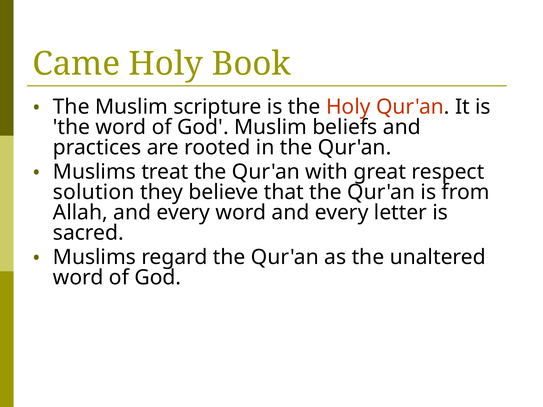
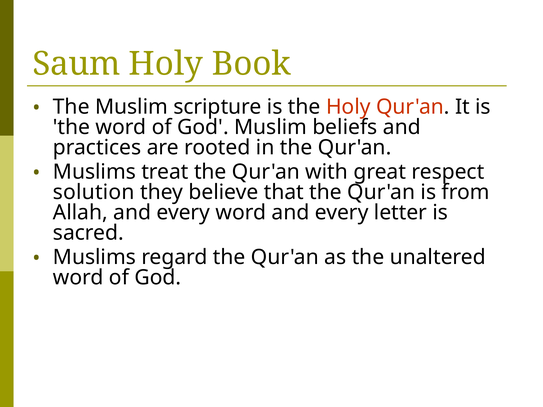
Came: Came -> Saum (76, 64)
